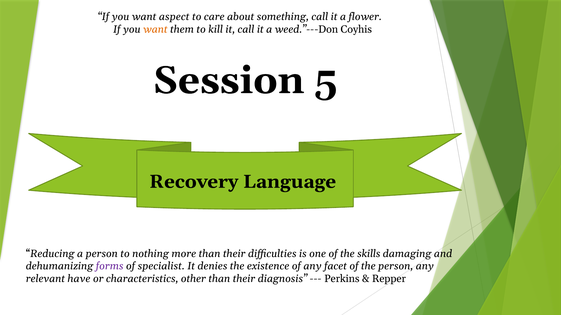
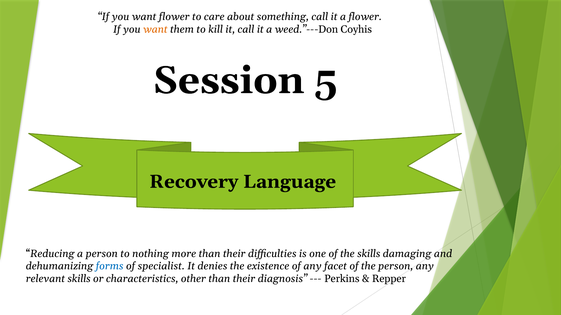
want aspect: aspect -> flower (174, 17)
forms colour: purple -> blue (110, 267)
relevant have: have -> skills (79, 279)
